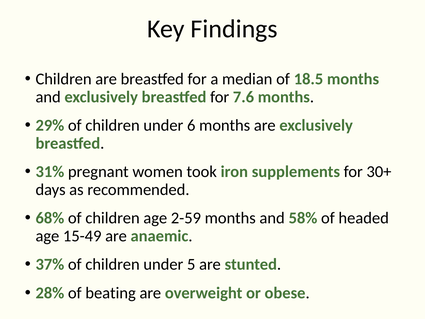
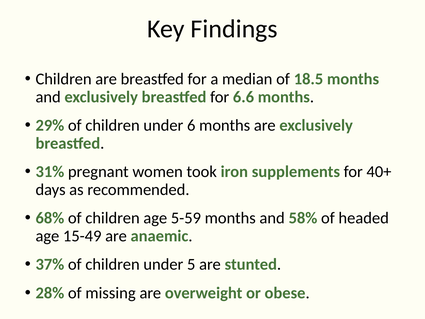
7.6: 7.6 -> 6.6 (243, 97)
30+: 30+ -> 40+ (379, 172)
2-59: 2-59 -> 5-59 (186, 218)
beating: beating -> missing (111, 293)
